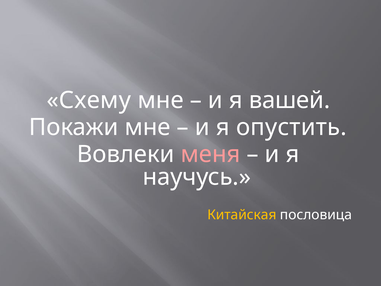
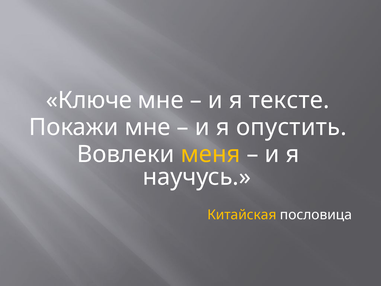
Схему: Схему -> Ключе (89, 100)
вашей: вашей -> тексте (289, 100)
меня colour: pink -> yellow (211, 154)
